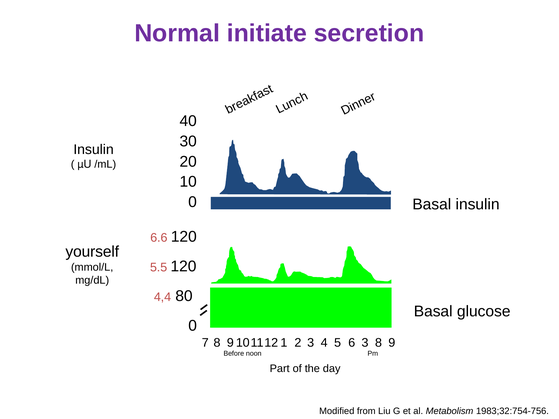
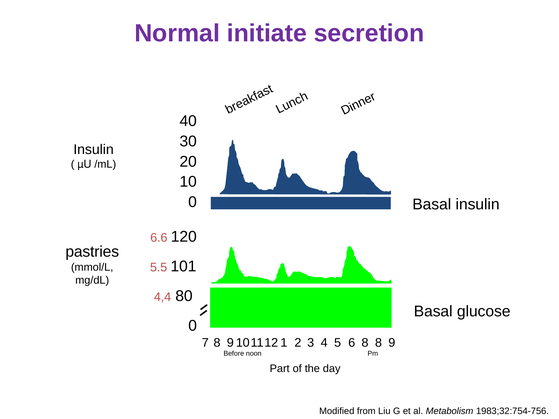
yourself: yourself -> pastries (92, 252)
5.5 120: 120 -> 101 (183, 267)
6 3: 3 -> 8 (365, 343)
